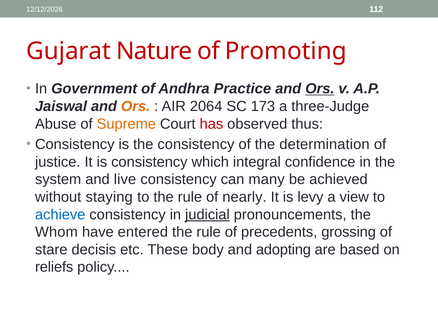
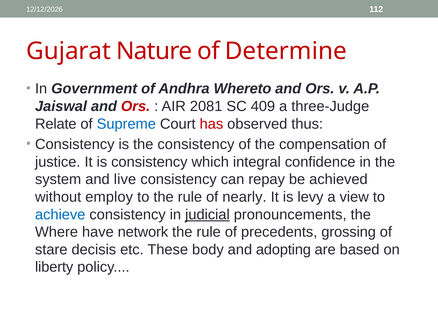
Promoting: Promoting -> Determine (286, 51)
Practice: Practice -> Whereto (242, 89)
Ors underline: present -> none (320, 89)
Ors colour: orange -> red (136, 106)
2064: 2064 -> 2081 (206, 106)
173: 173 -> 409 (263, 106)
Abuse: Abuse -> Relate (56, 124)
Supreme colour: orange -> blue (126, 124)
determination: determination -> compensation (325, 144)
many: many -> repay (267, 179)
staying: staying -> employ (109, 197)
Whom: Whom -> Where (57, 232)
entered: entered -> network (143, 232)
reliefs: reliefs -> liberty (54, 267)
